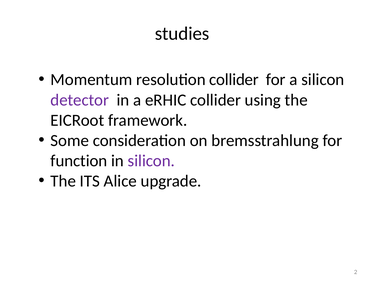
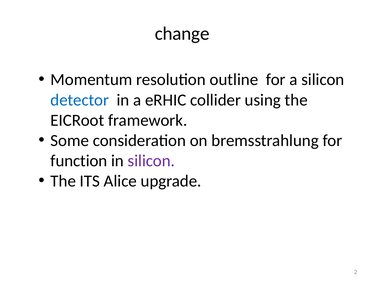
studies: studies -> change (182, 34)
resolution collider: collider -> outline (234, 80)
detector colour: purple -> blue (80, 100)
